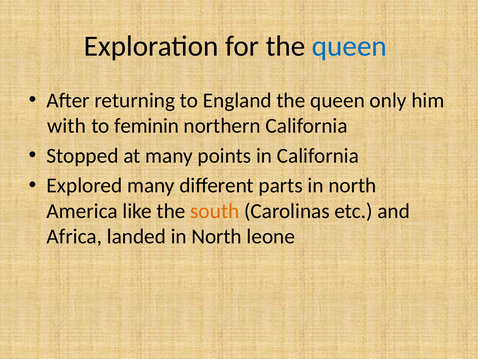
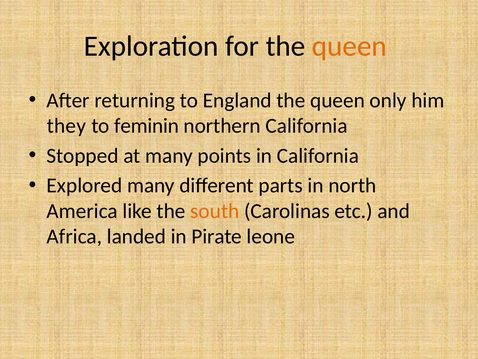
queen colour: blue -> orange (349, 46)
with: with -> they (66, 126)
landed in North: North -> Pirate (217, 236)
